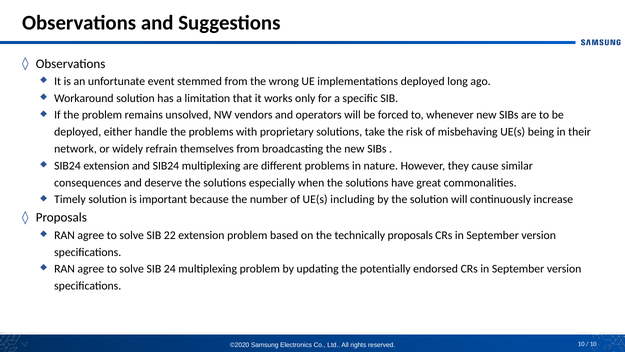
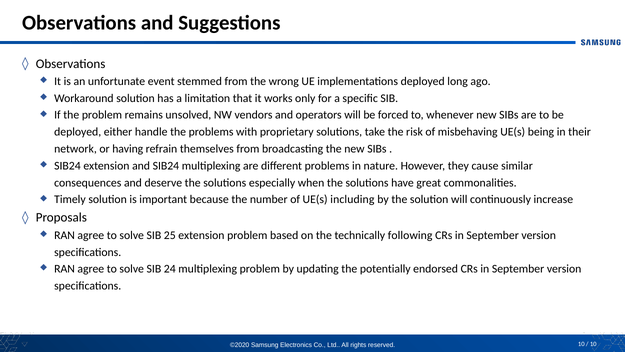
widely: widely -> having (128, 149)
22: 22 -> 25 (170, 235)
technically proposals: proposals -> following (410, 235)
